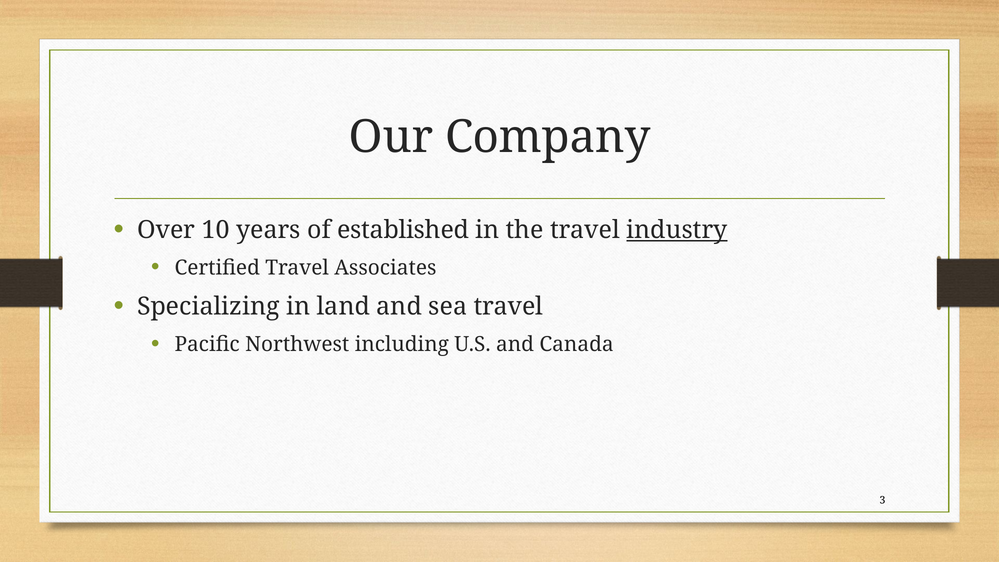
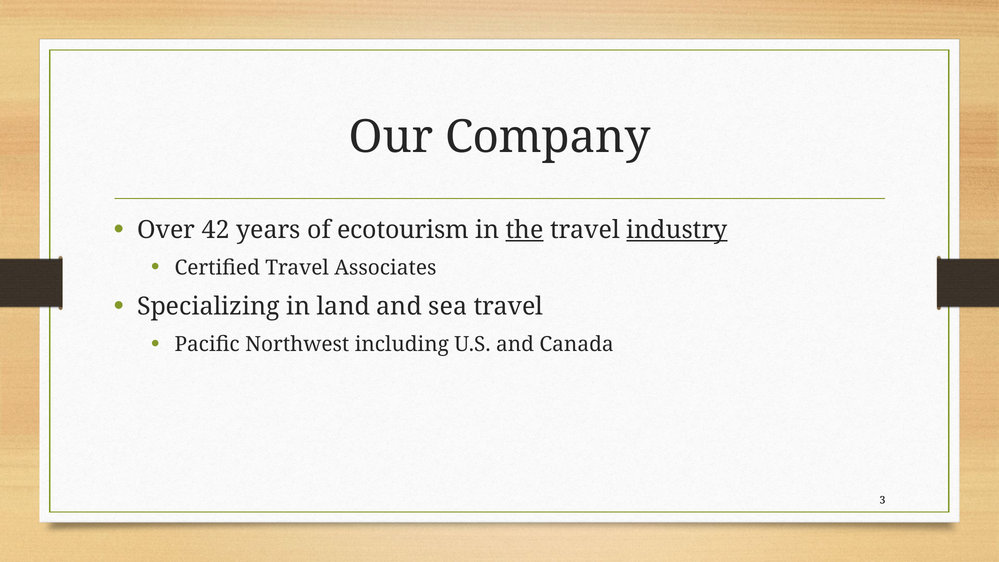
10: 10 -> 42 (216, 230)
established: established -> ecotourism (403, 230)
the underline: none -> present (525, 230)
